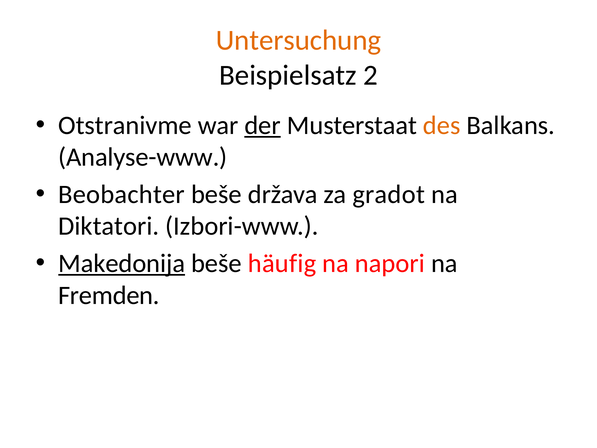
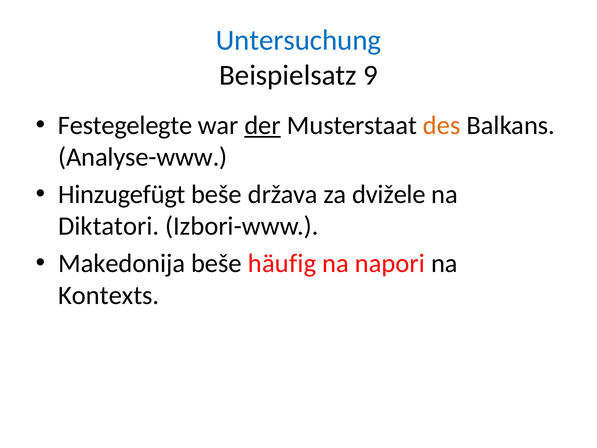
Untersuchung colour: orange -> blue (299, 40)
2: 2 -> 9 (370, 75)
Otstranivme: Otstranivme -> Festegelegte (125, 125)
Beobachter: Beobachter -> Hinzugefügt (122, 194)
gradot: gradot -> dvižele (389, 194)
Makedonija underline: present -> none (122, 263)
Fremden: Fremden -> Kontexts (109, 295)
